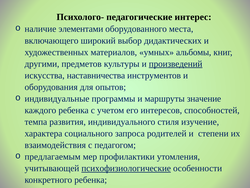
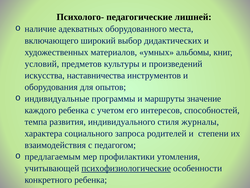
интерес: интерес -> лишней (193, 17)
элементами: элементами -> адекватных (81, 29)
другими: другими -> условий (42, 64)
произведений underline: present -> none (176, 64)
изучение: изучение -> журналы (200, 122)
